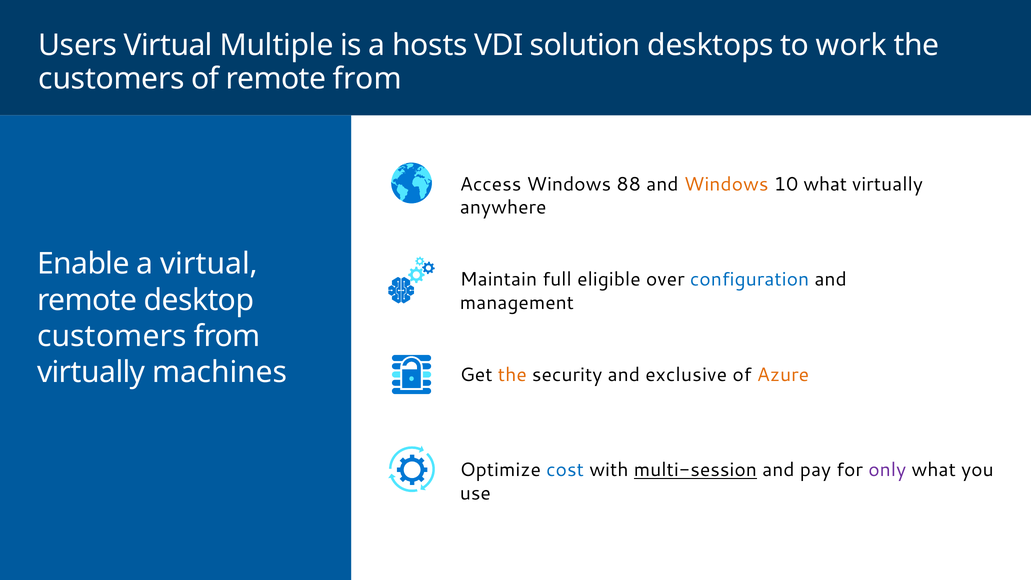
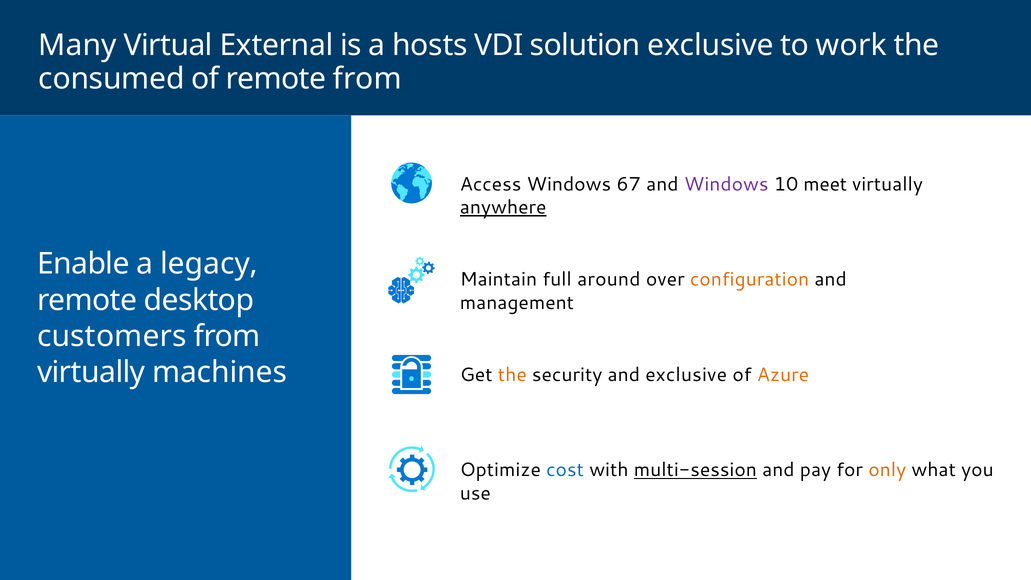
Users: Users -> Many (78, 45)
Multiple: Multiple -> External (277, 45)
solution desktops: desktops -> exclusive (711, 45)
customers: customers -> consumed (111, 79)
88: 88 -> 67 (629, 184)
Windows colour: orange -> purple (726, 184)
10 what: what -> meet (825, 184)
anywhere underline: none -> present (503, 207)
a virtual: virtual -> legacy (209, 264)
eligible: eligible -> around (609, 279)
configuration colour: blue -> orange (750, 279)
only colour: purple -> orange (887, 470)
